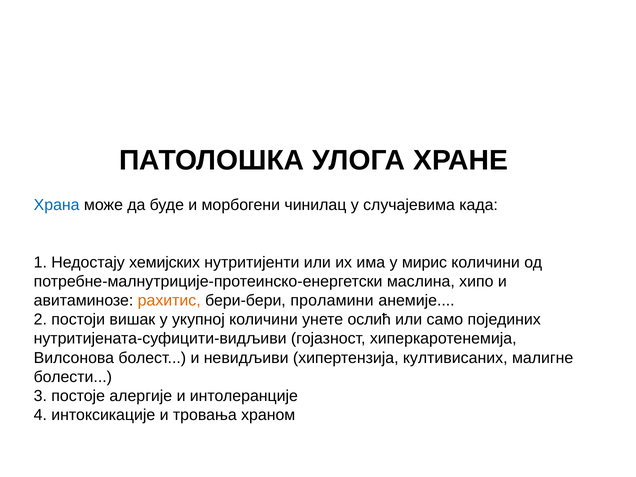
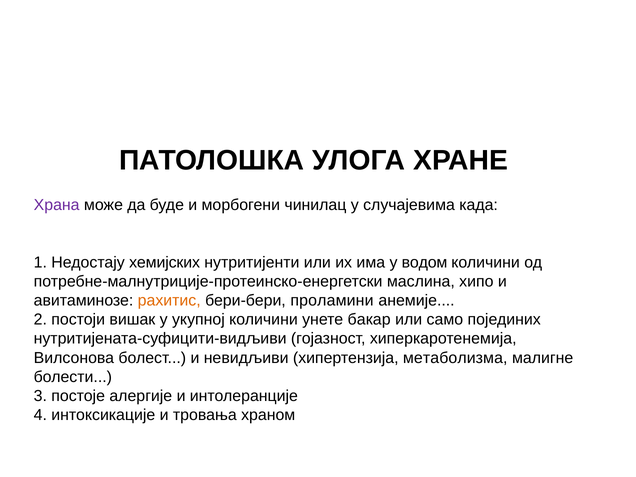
Храна colour: blue -> purple (57, 205)
мирис: мирис -> водом (425, 262)
ослић: ослић -> бакар (369, 320)
култивисаних: култивисаних -> метаболизма (455, 358)
